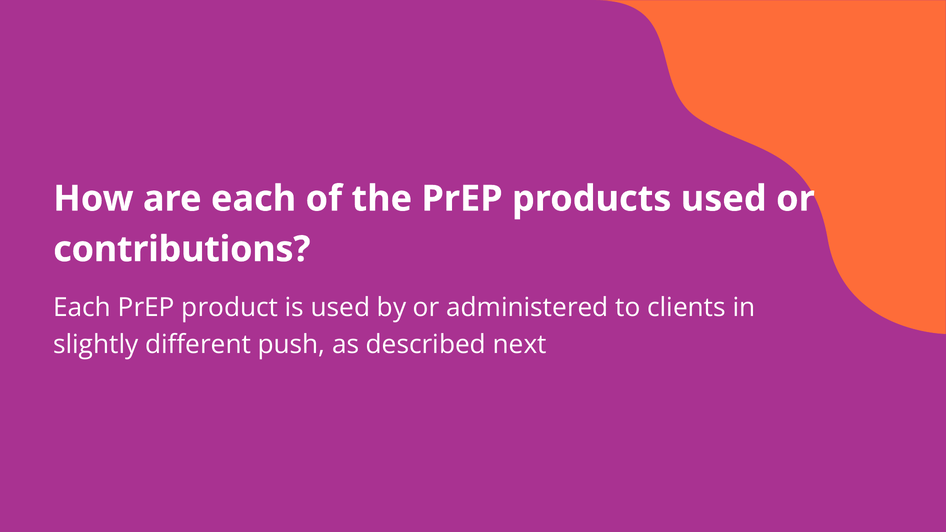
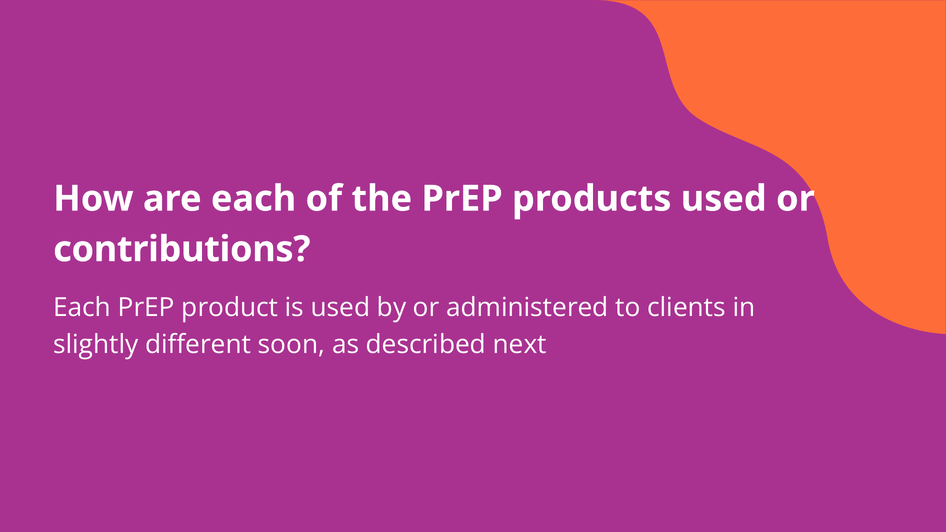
push: push -> soon (292, 344)
